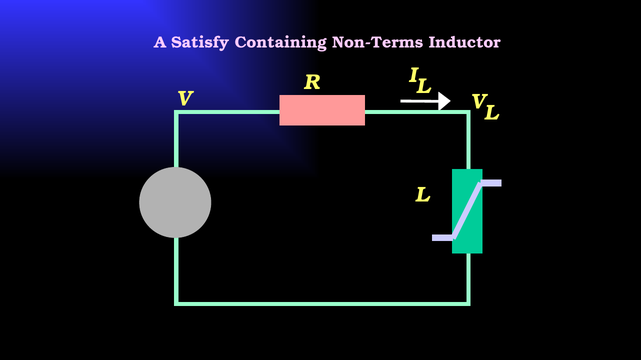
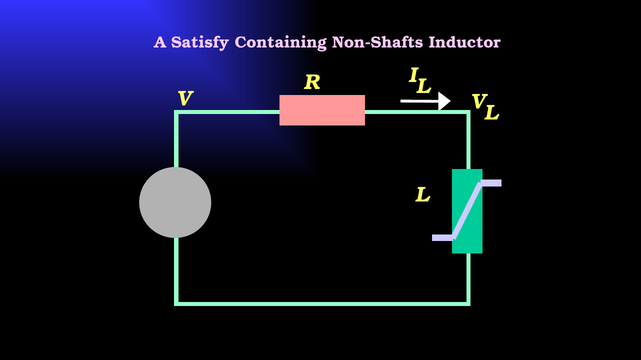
Non-Terms: Non-Terms -> Non-Shafts (378, 43)
